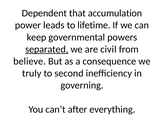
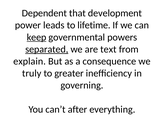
accumulation: accumulation -> development (115, 13)
keep underline: none -> present (37, 37)
civil: civil -> text (108, 49)
believe: believe -> explain (30, 61)
second: second -> greater (69, 73)
